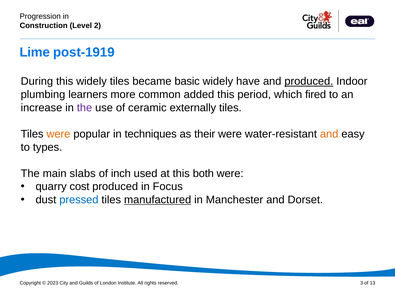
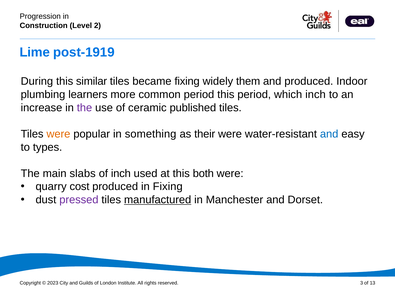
this widely: widely -> similar (92, 81)
became basic: basic -> fixing (187, 81)
have: have -> them (248, 81)
produced underline: present -> none (309, 81)
common added: added -> period (199, 95)
which fired: fired -> inch (315, 95)
externally: externally -> published (193, 108)
techniques: techniques -> something (151, 134)
and colour: orange -> blue (329, 134)
in Focus: Focus -> Fixing (168, 187)
pressed colour: blue -> purple (79, 200)
